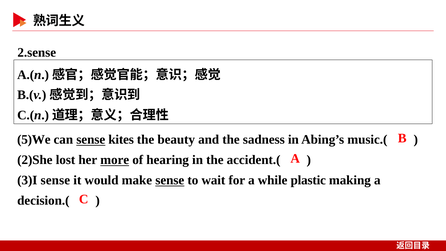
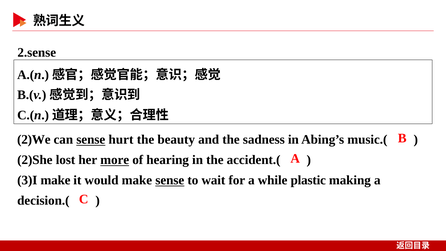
5)We: 5)We -> 2)We (34, 140)
kites: kites -> hurt (121, 140)
3)I sense: sense -> make (55, 180)
